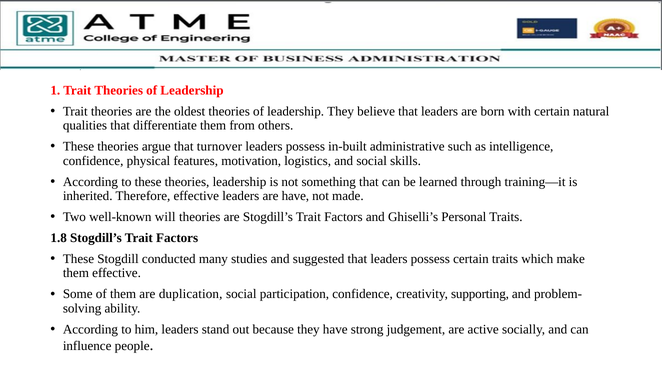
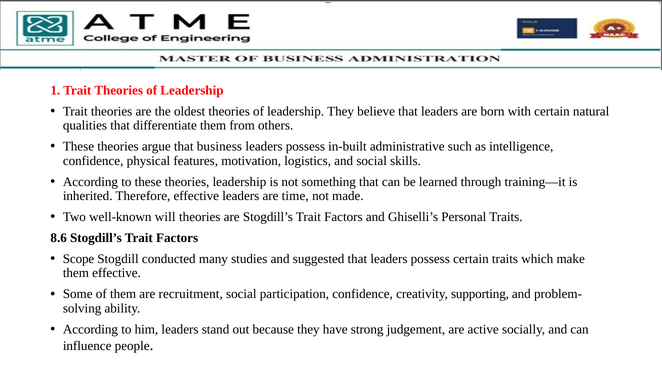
turnover: turnover -> business (219, 147)
are have: have -> time (295, 196)
1.8: 1.8 -> 8.6 (59, 238)
These: These -> Scope (79, 259)
duplication: duplication -> recruitment (191, 294)
